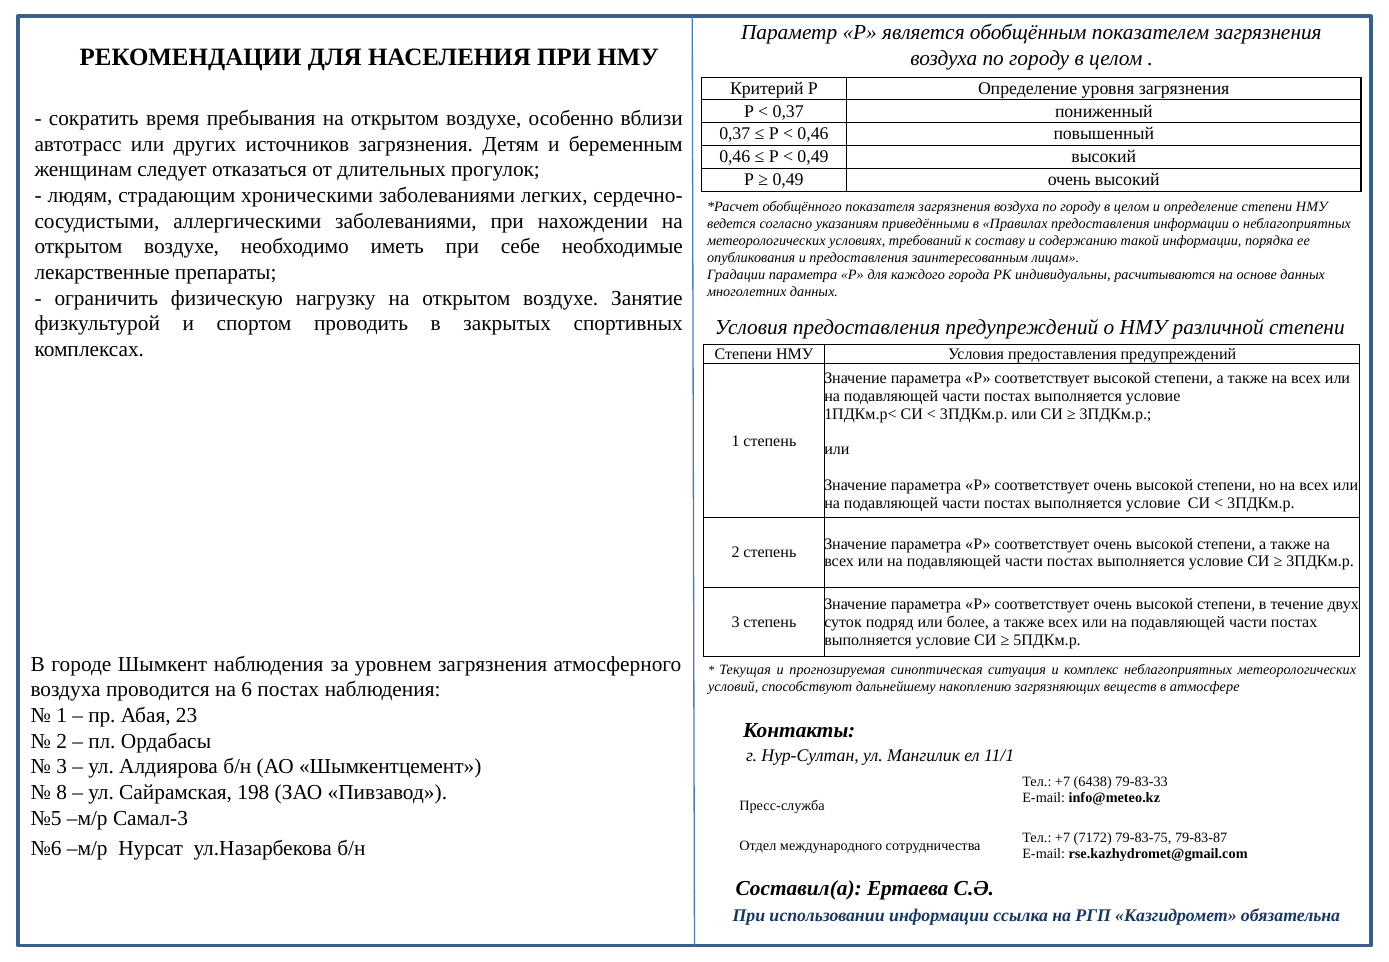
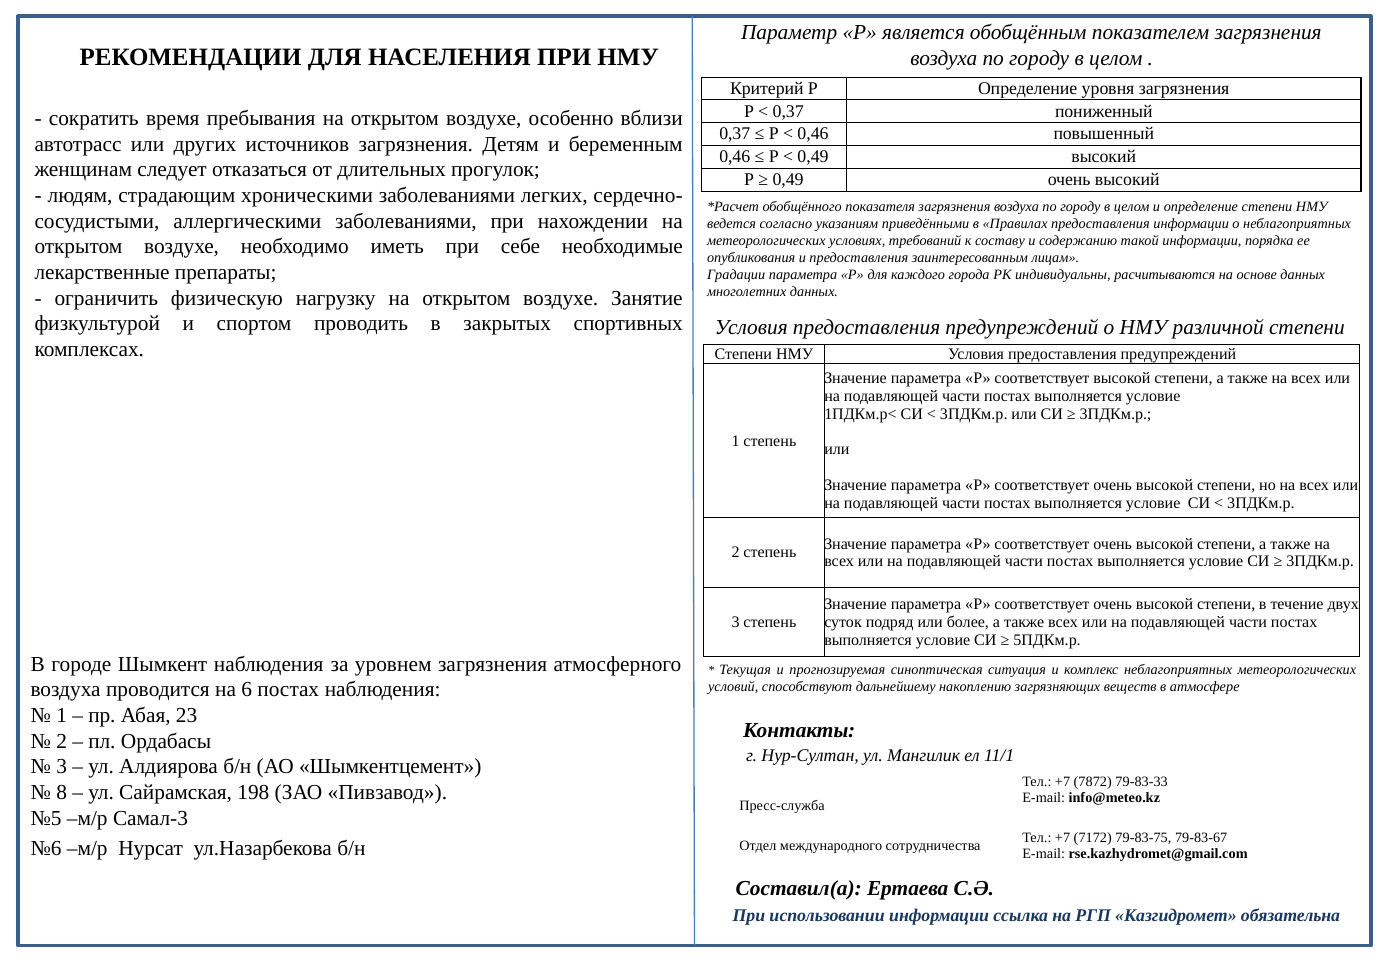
6438: 6438 -> 7872 (1093, 782)
79-83-87: 79-83-87 -> 79-83-67 (1201, 837)
